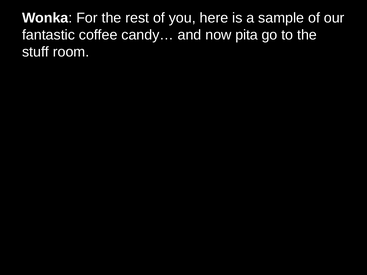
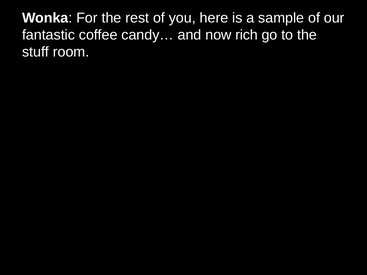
pita: pita -> rich (247, 35)
